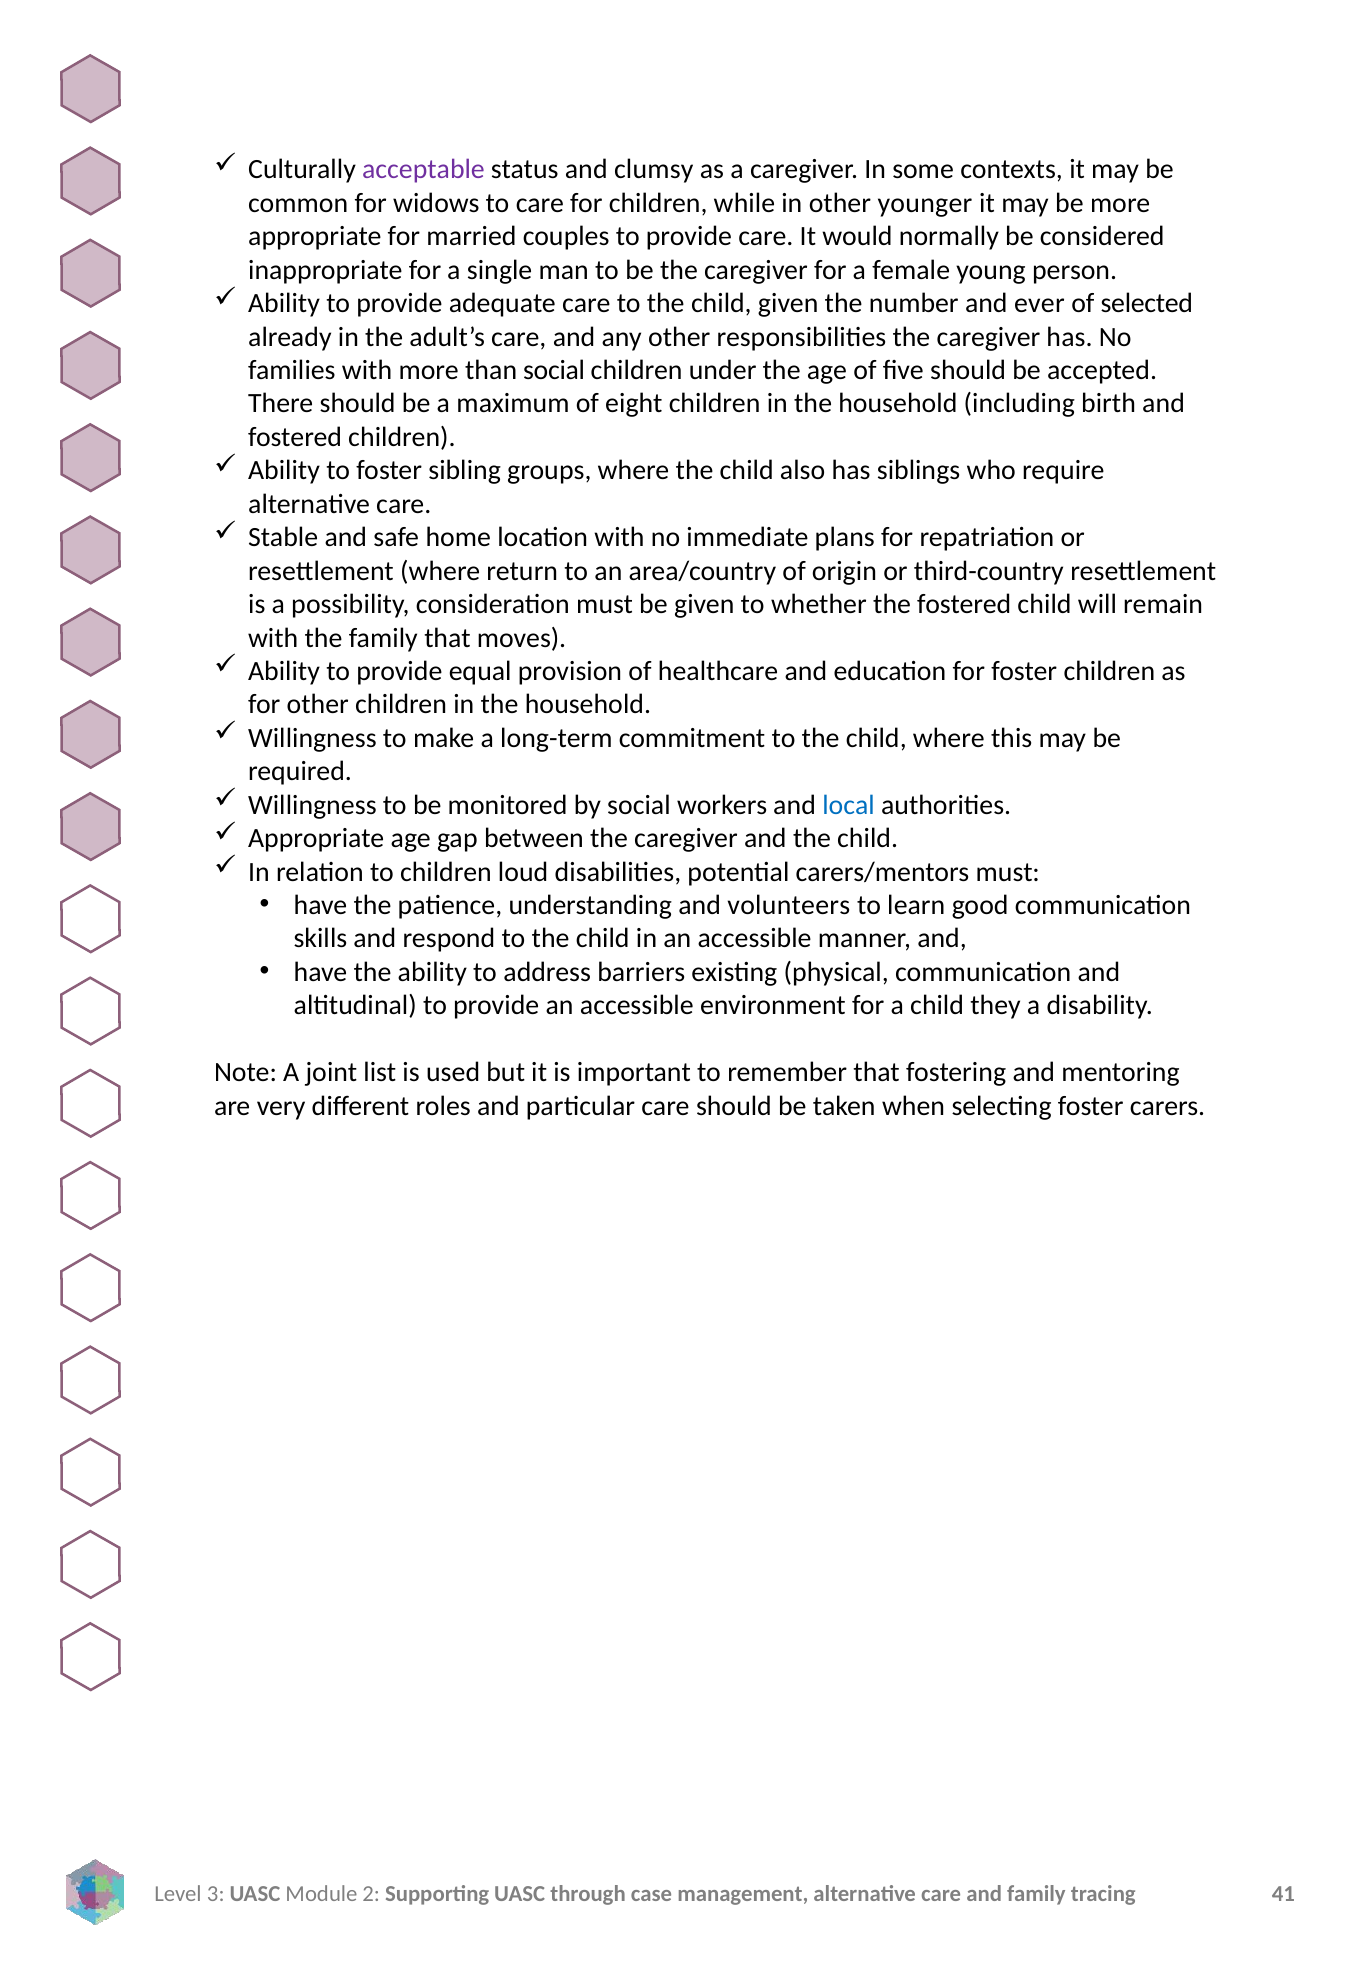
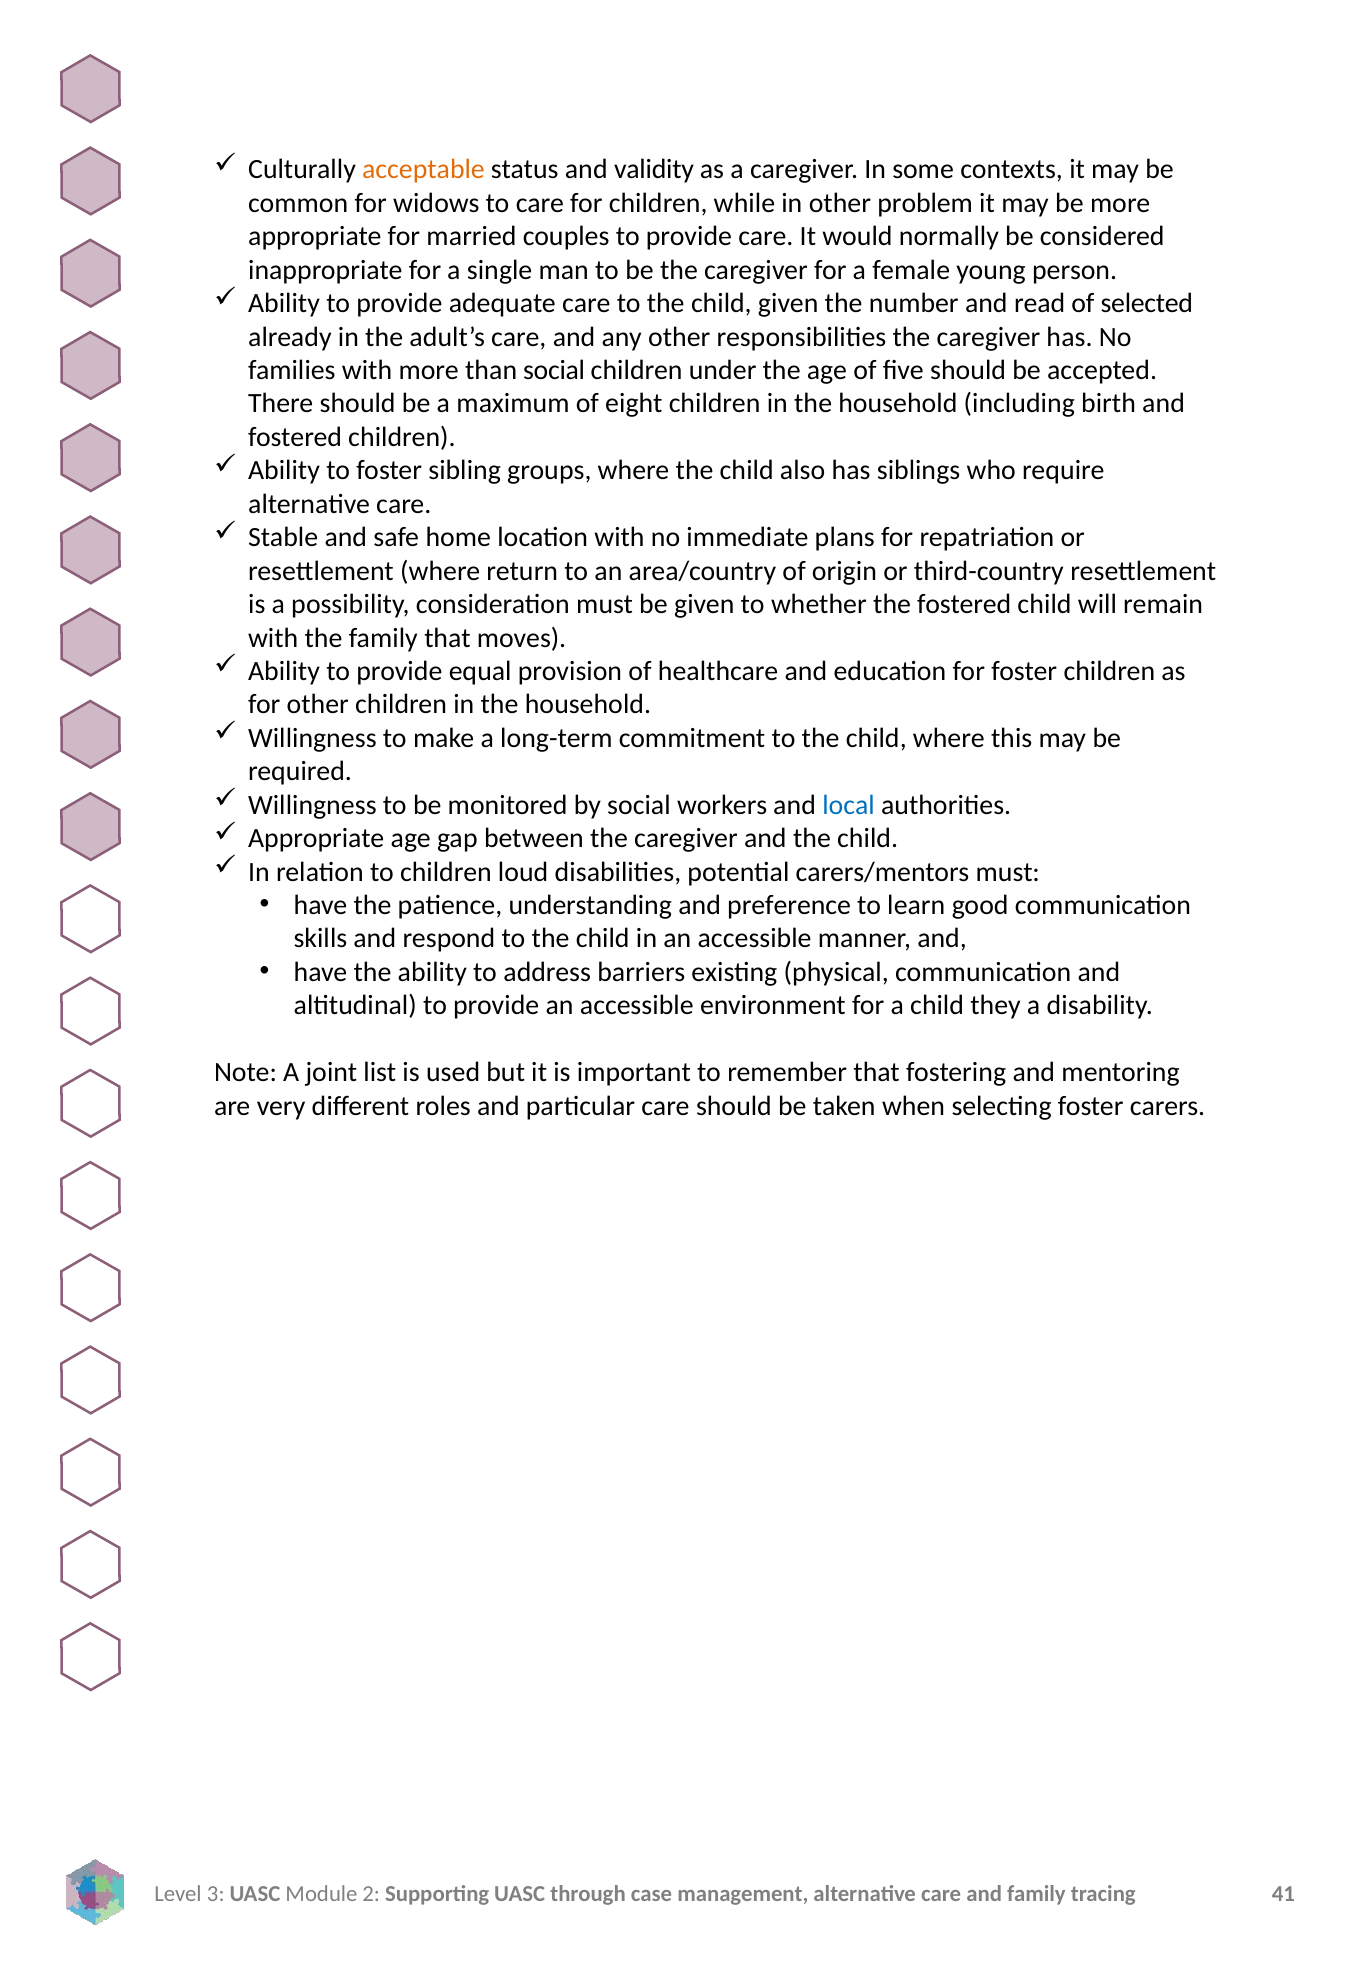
acceptable colour: purple -> orange (423, 170)
clumsy: clumsy -> validity (654, 170)
younger: younger -> problem (925, 203)
ever: ever -> read (1040, 303)
volunteers: volunteers -> preference (789, 905)
